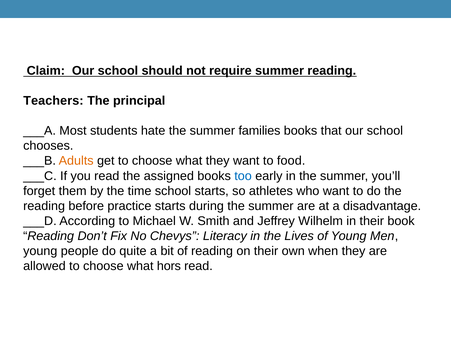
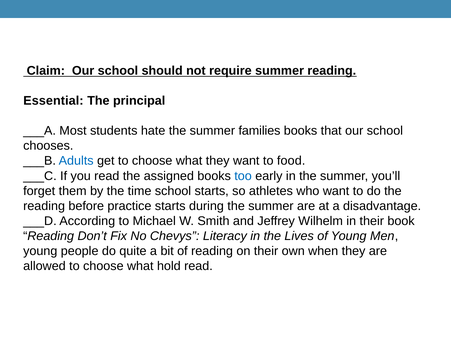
Teachers: Teachers -> Essential (53, 101)
Adults colour: orange -> blue (76, 161)
hors: hors -> hold (169, 266)
